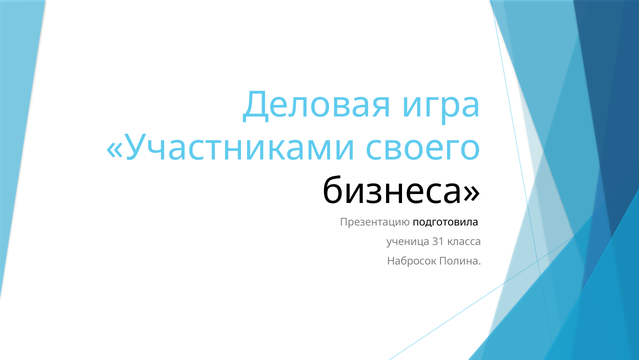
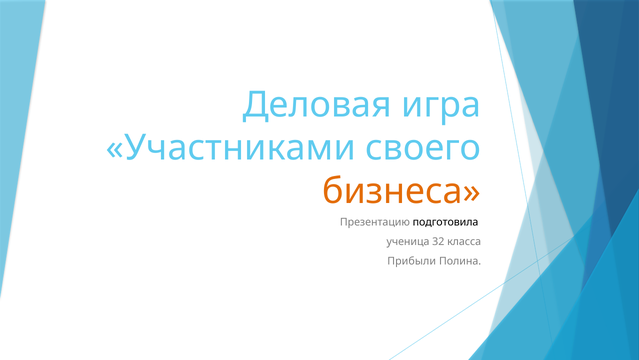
бизнеса colour: black -> orange (402, 191)
31: 31 -> 32 (438, 241)
Набросок: Набросок -> Прибыли (412, 261)
